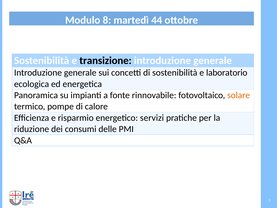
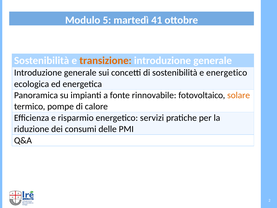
8: 8 -> 5 (107, 20)
44: 44 -> 41 (157, 20)
transizione colour: black -> orange (106, 60)
e laboratorio: laboratorio -> energetico (227, 73)
